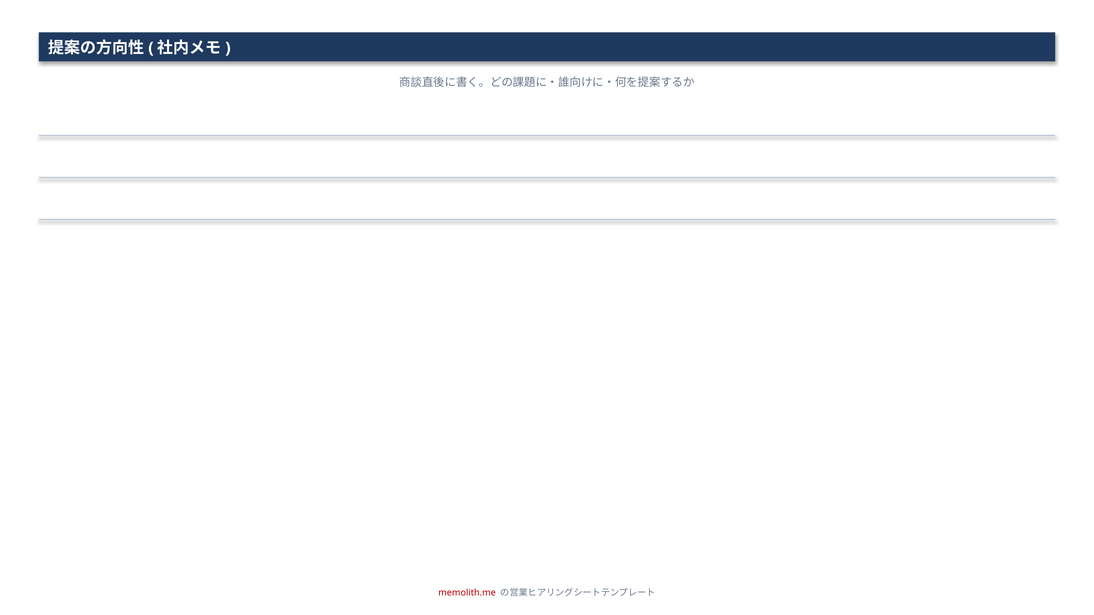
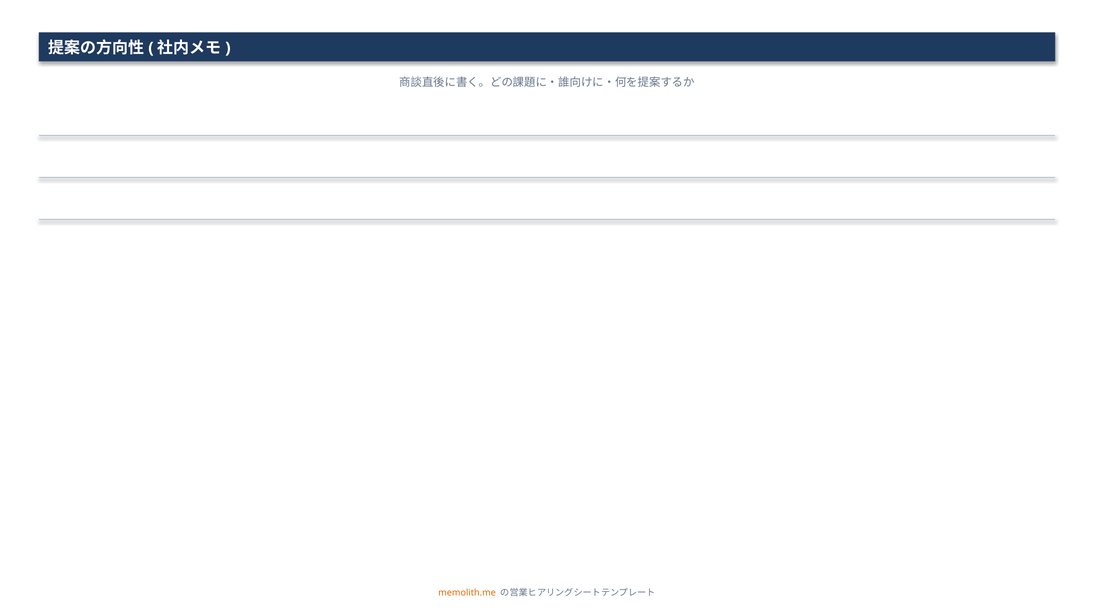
memolith.me colour: red -> orange (467, 593)
